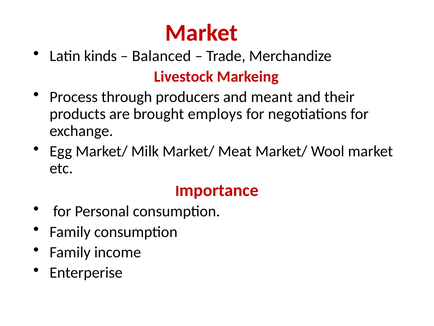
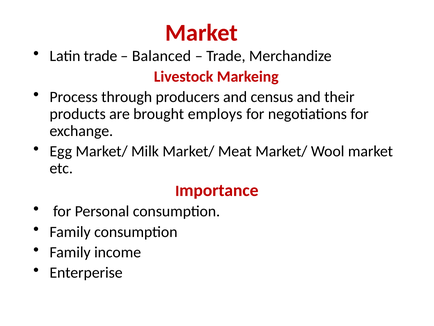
Latin kinds: kinds -> trade (101, 56)
meant: meant -> census (272, 97)
